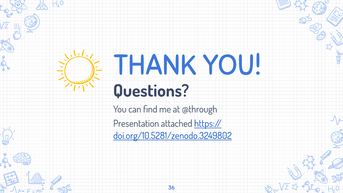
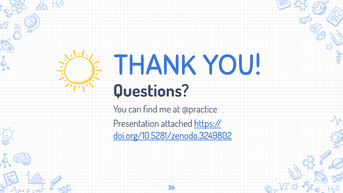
@through: @through -> @practice (200, 109)
